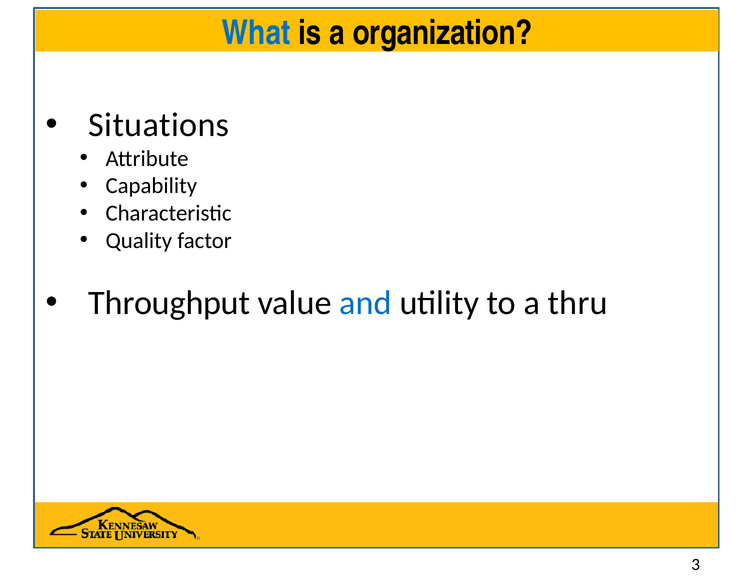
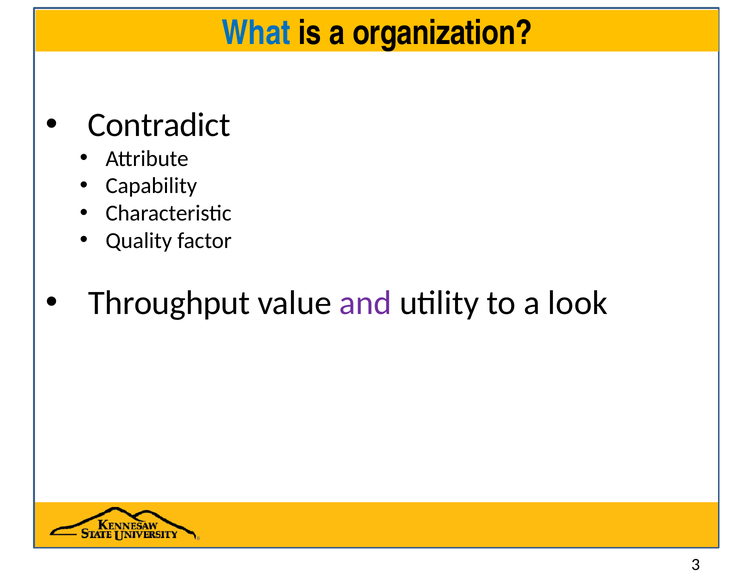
Situations: Situations -> Contradict (159, 125)
and colour: blue -> purple (366, 303)
thru: thru -> look (578, 303)
